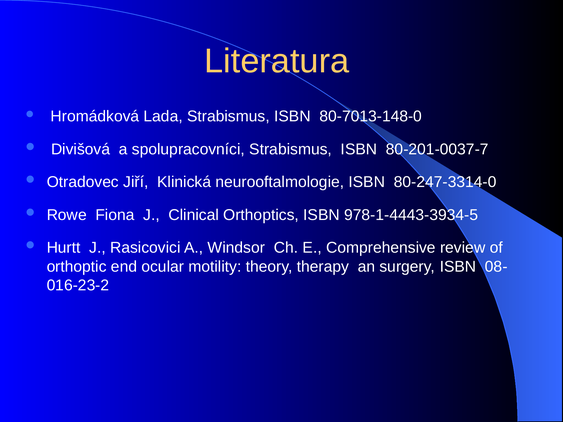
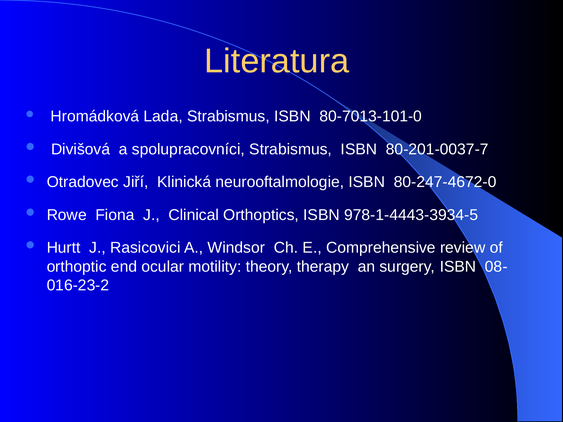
80-7013-148-0: 80-7013-148-0 -> 80-7013-101-0 (371, 117)
80-247-3314-0: 80-247-3314-0 -> 80-247-4672-0 (445, 182)
